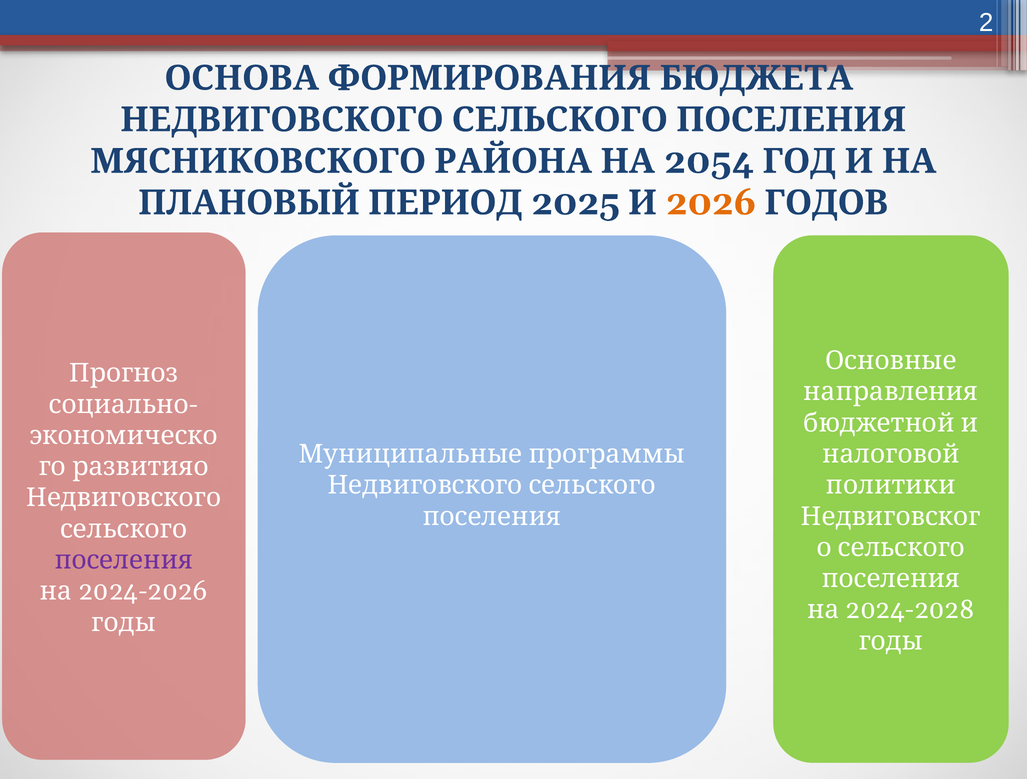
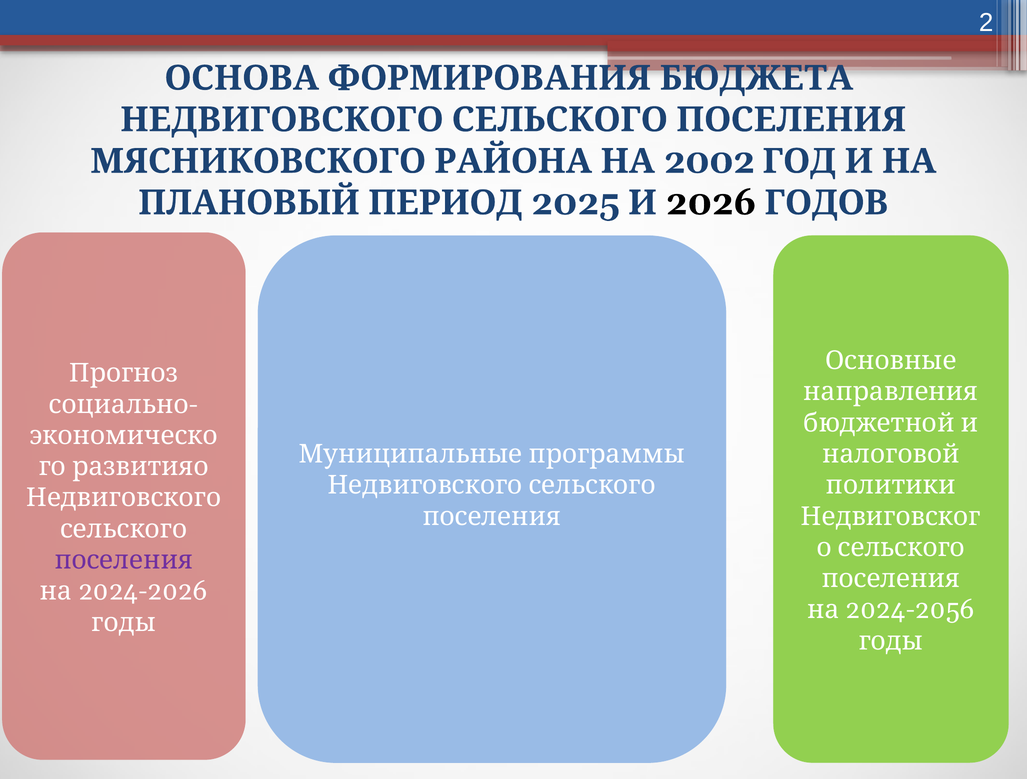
2054: 2054 -> 2002 (709, 161)
2026 colour: orange -> black (711, 203)
2024-2028: 2024-2028 -> 2024-2056 (910, 610)
